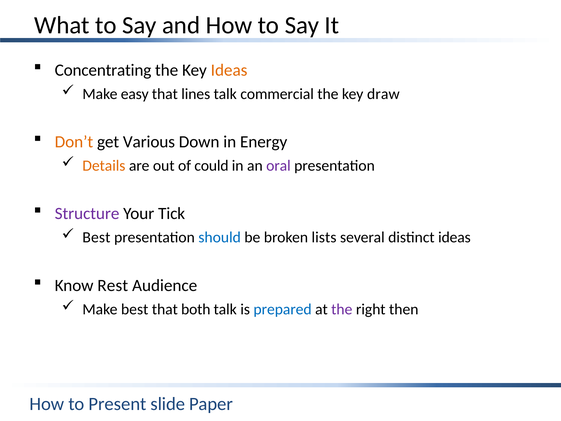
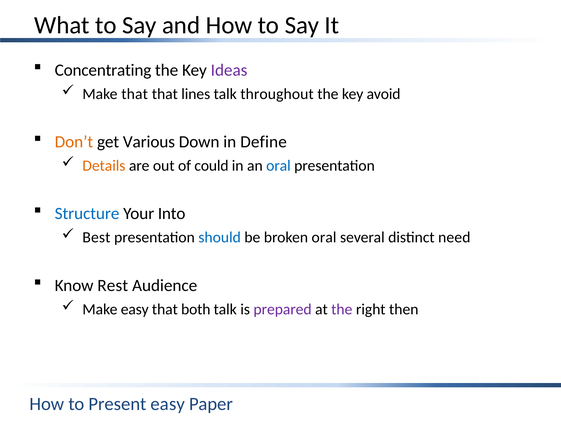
Ideas colour: orange -> purple (229, 70)
Make easy: easy -> that (135, 94)
commercial: commercial -> throughout (277, 94)
draw: draw -> avoid (384, 94)
Energy: Energy -> Define (264, 142)
oral colour: purple -> blue (278, 166)
Structure colour: purple -> blue (87, 213)
Tick: Tick -> Into (172, 213)
broken lists: lists -> oral (324, 237)
distinct ideas: ideas -> need (454, 237)
Make best: best -> easy (135, 309)
prepared colour: blue -> purple (283, 309)
Present slide: slide -> easy (168, 404)
